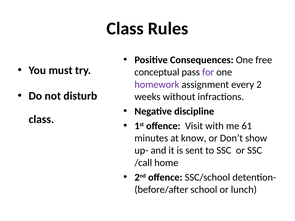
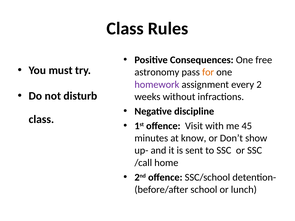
conceptual: conceptual -> astronomy (157, 72)
for colour: purple -> orange (208, 72)
61: 61 -> 45 (247, 126)
